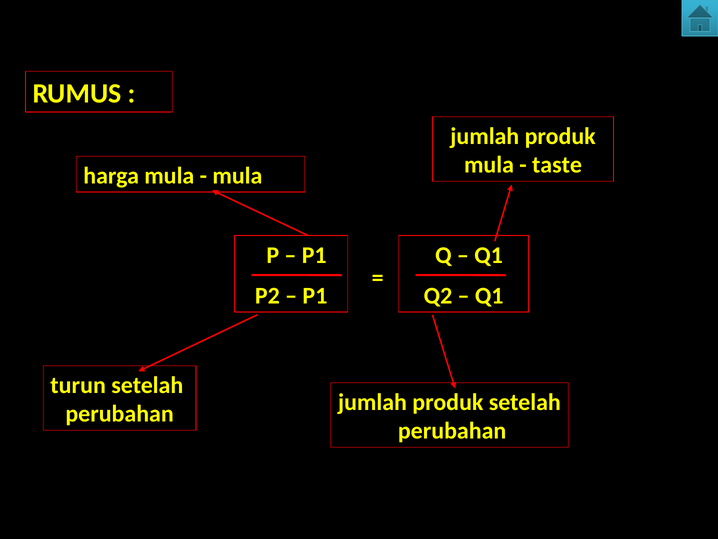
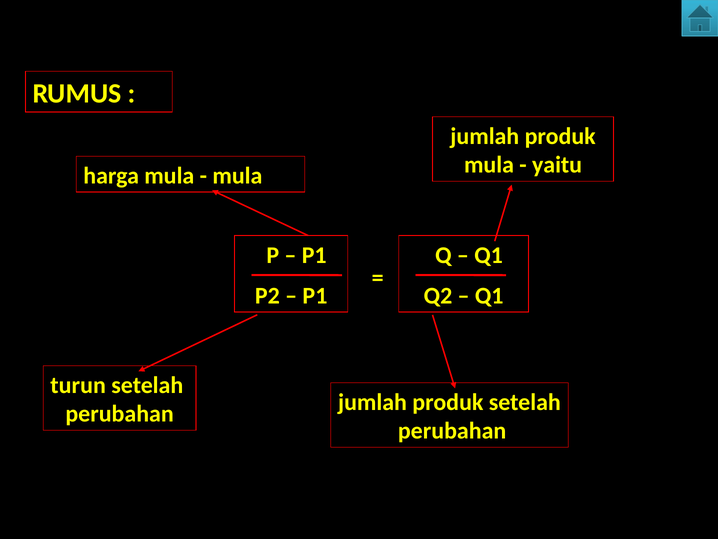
taste: taste -> yaitu (557, 165)
